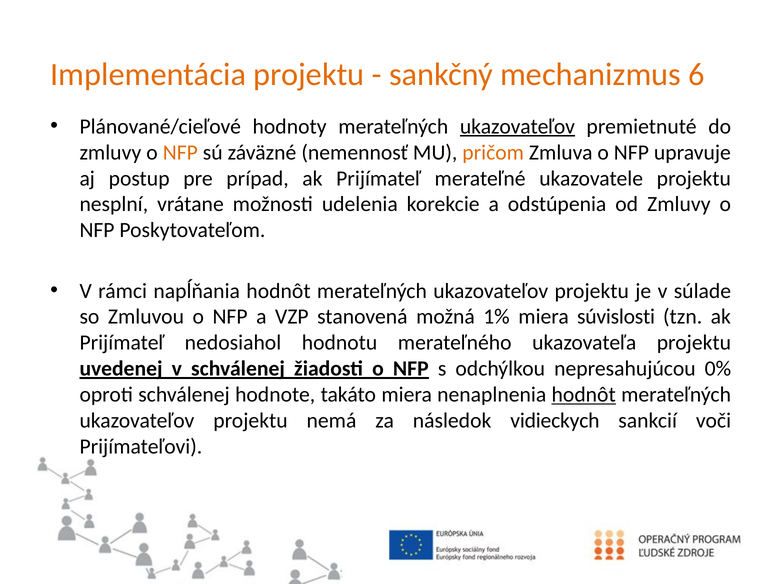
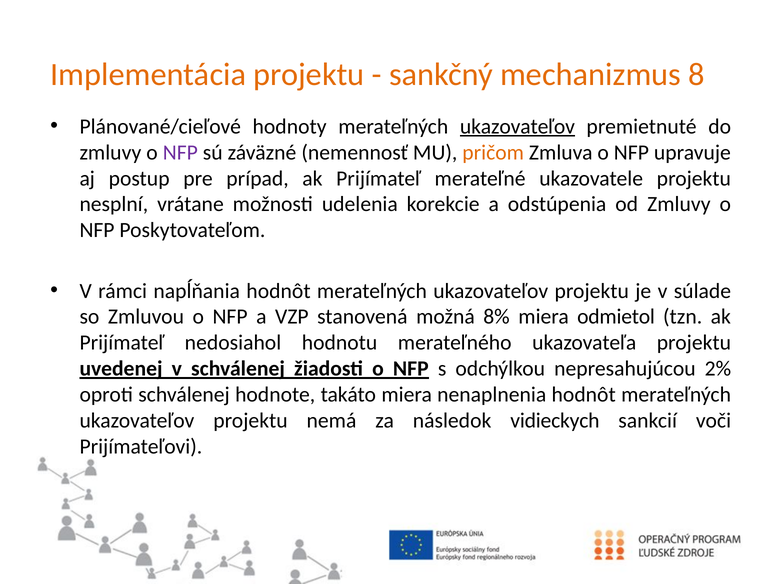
6: 6 -> 8 (697, 74)
NFP colour: orange -> purple (180, 152)
1%: 1% -> 8% (496, 317)
súvislosti: súvislosti -> odmietol (616, 317)
0%: 0% -> 2% (718, 368)
hodnôt underline: present -> none (584, 394)
